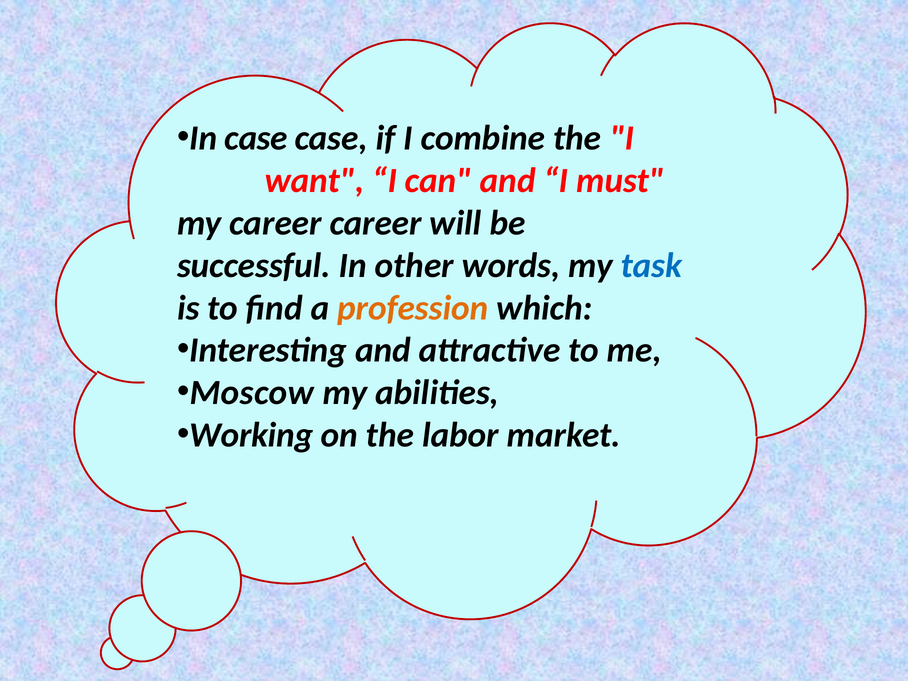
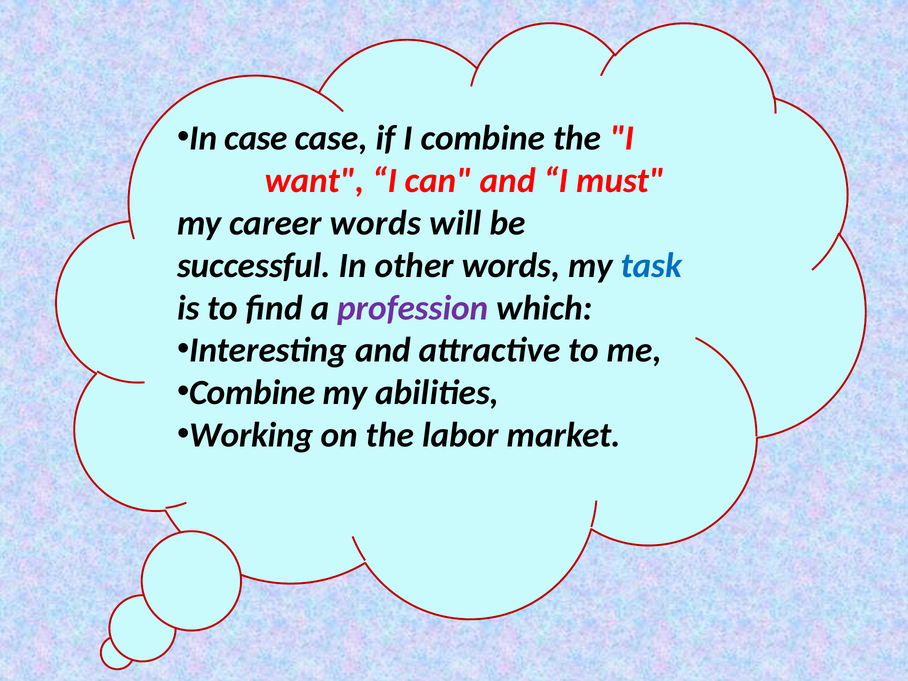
career career: career -> words (375, 223)
profession colour: orange -> purple (413, 308)
Moscow: Moscow -> Combine (252, 393)
